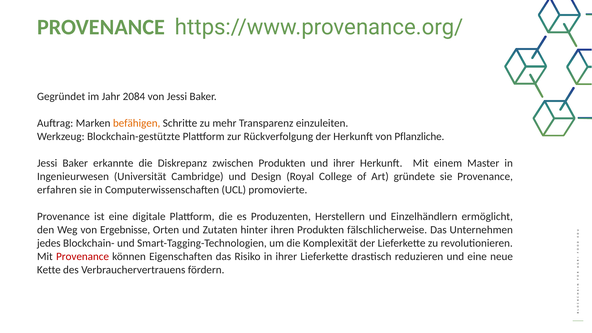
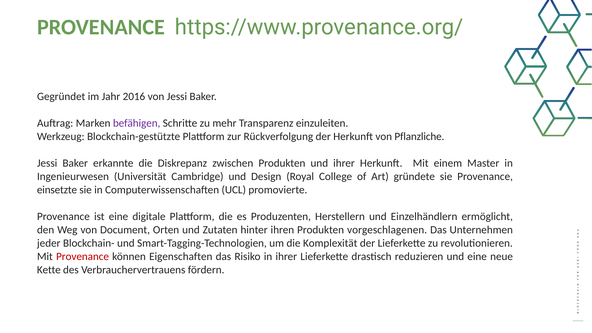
2084: 2084 -> 2016 (134, 97)
befähigen colour: orange -> purple (137, 123)
erfahren: erfahren -> einsetzte (57, 190)
Ergebnisse: Ergebnisse -> Document (125, 230)
fälschlicherweise: fälschlicherweise -> vorgeschlagenen (387, 230)
jedes: jedes -> jeder (49, 243)
